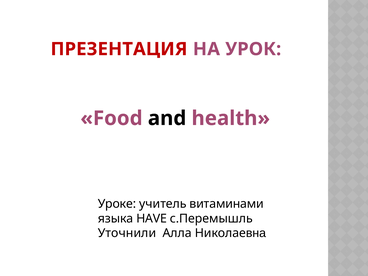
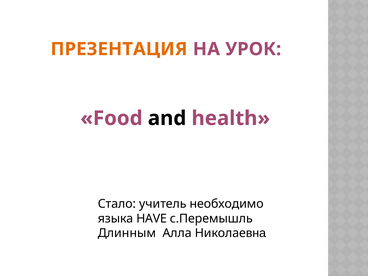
ПРЕЗЕНТАЦИЯ colour: red -> orange (119, 49)
Уроке: Уроке -> Стало (117, 204)
витаминами: витаминами -> необходимо (227, 204)
Уточнили: Уточнили -> Длинным (127, 233)
